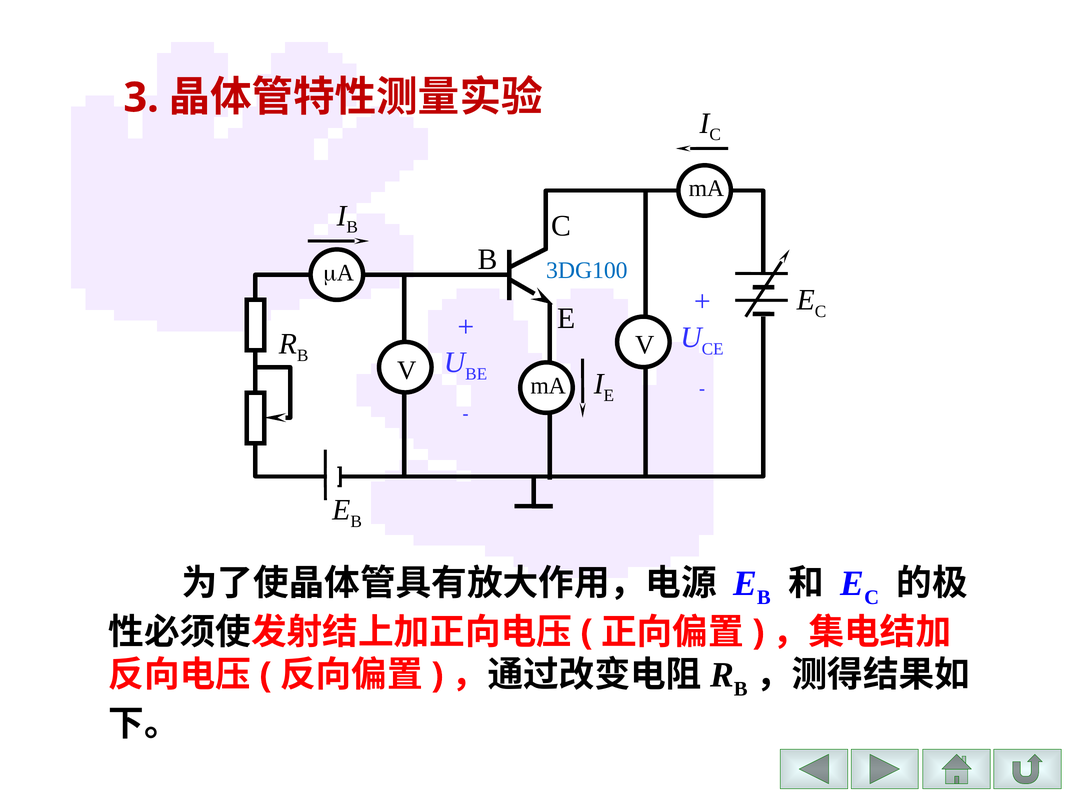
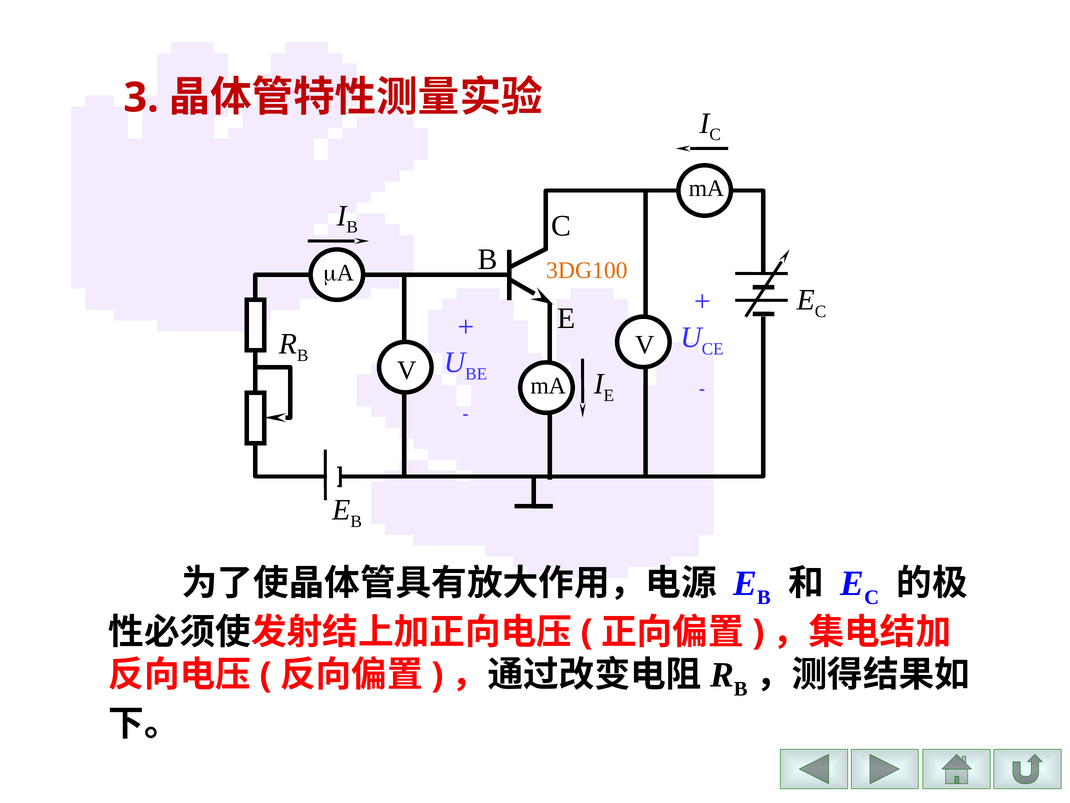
3DG100 colour: blue -> orange (587, 270)
